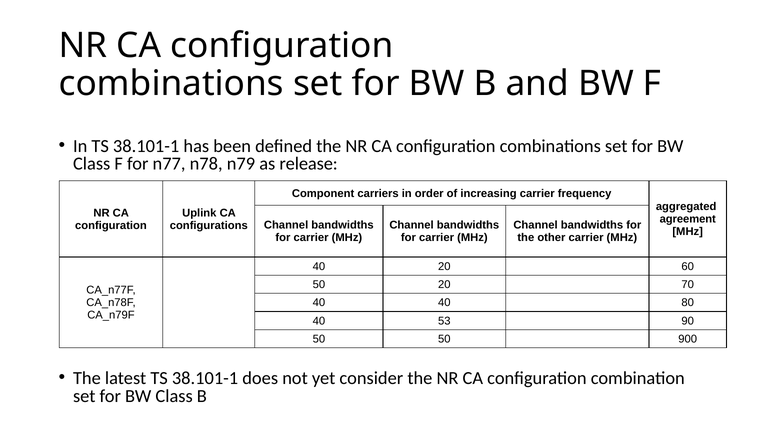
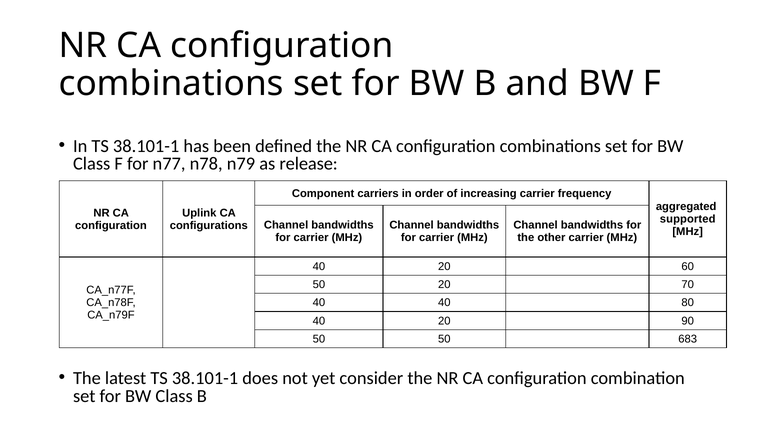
agreement: agreement -> supported (688, 219)
53: 53 -> 20 (444, 321)
900: 900 -> 683 (688, 339)
